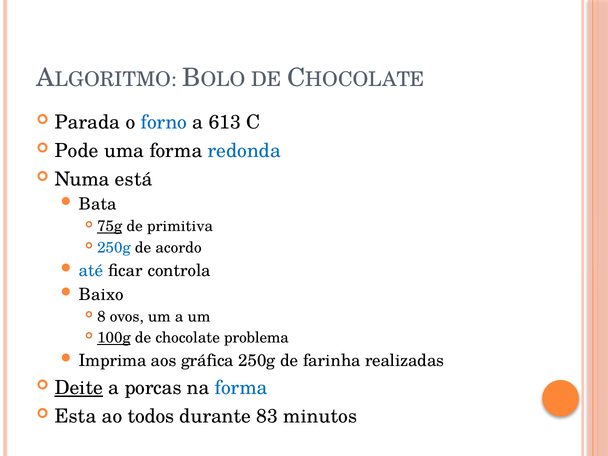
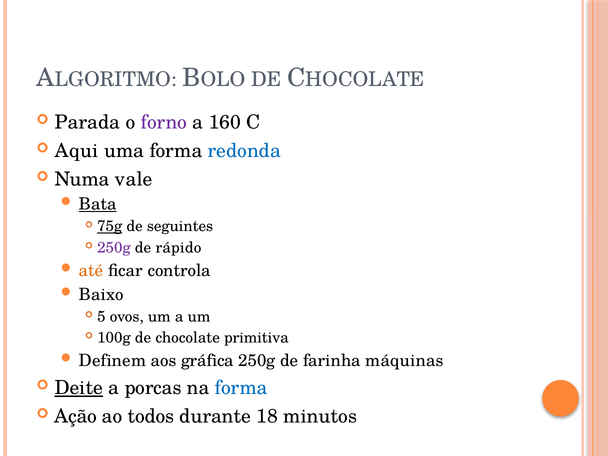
forno colour: blue -> purple (164, 122)
613: 613 -> 160 (225, 122)
Pode: Pode -> Aqui (77, 151)
está: está -> vale (134, 179)
Bata underline: none -> present (98, 204)
primitiva: primitiva -> seguintes (180, 226)
250g colour: blue -> purple (114, 248)
acordo: acordo -> rápido (178, 248)
até colour: blue -> orange (91, 271)
8: 8 -> 5 (101, 317)
100g underline: present -> none (114, 338)
problema: problema -> primitiva (256, 338)
Imprima: Imprima -> Definem (112, 361)
realizadas: realizadas -> máquinas (404, 361)
Esta: Esta -> Ação (76, 416)
83: 83 -> 18 (267, 416)
